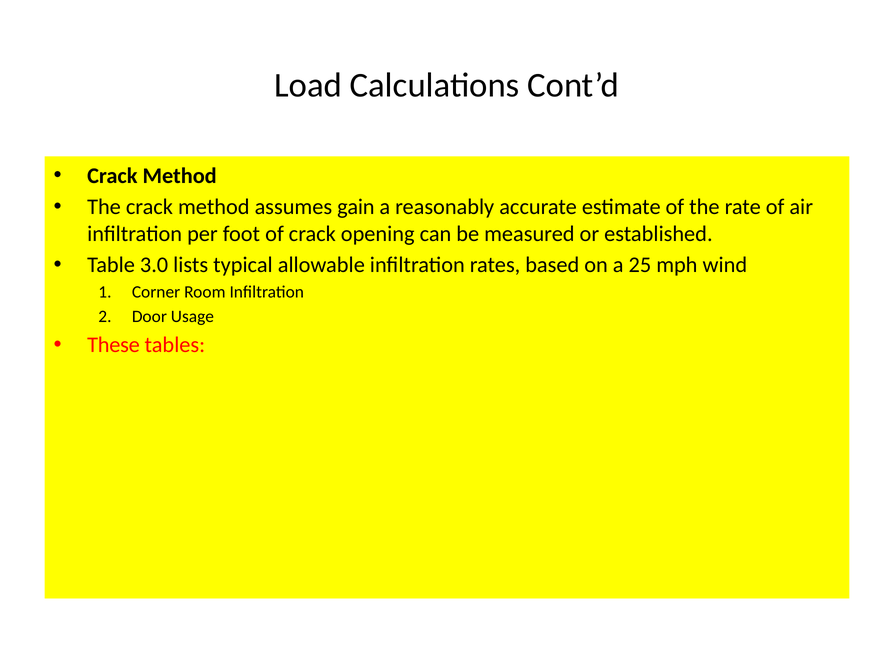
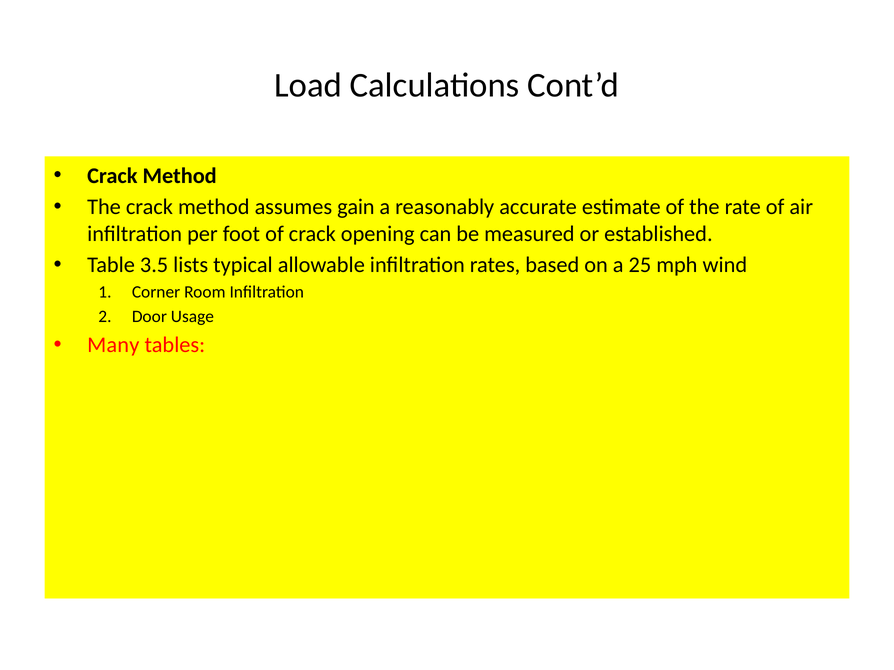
3.0: 3.0 -> 3.5 (154, 265)
These: These -> Many (113, 345)
